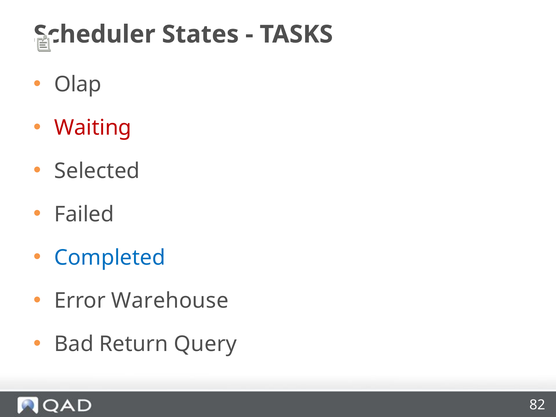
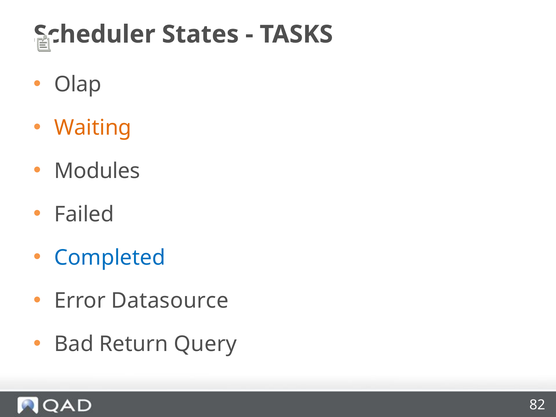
Waiting colour: red -> orange (93, 128)
Selected: Selected -> Modules (97, 171)
Warehouse: Warehouse -> Datasource (170, 301)
